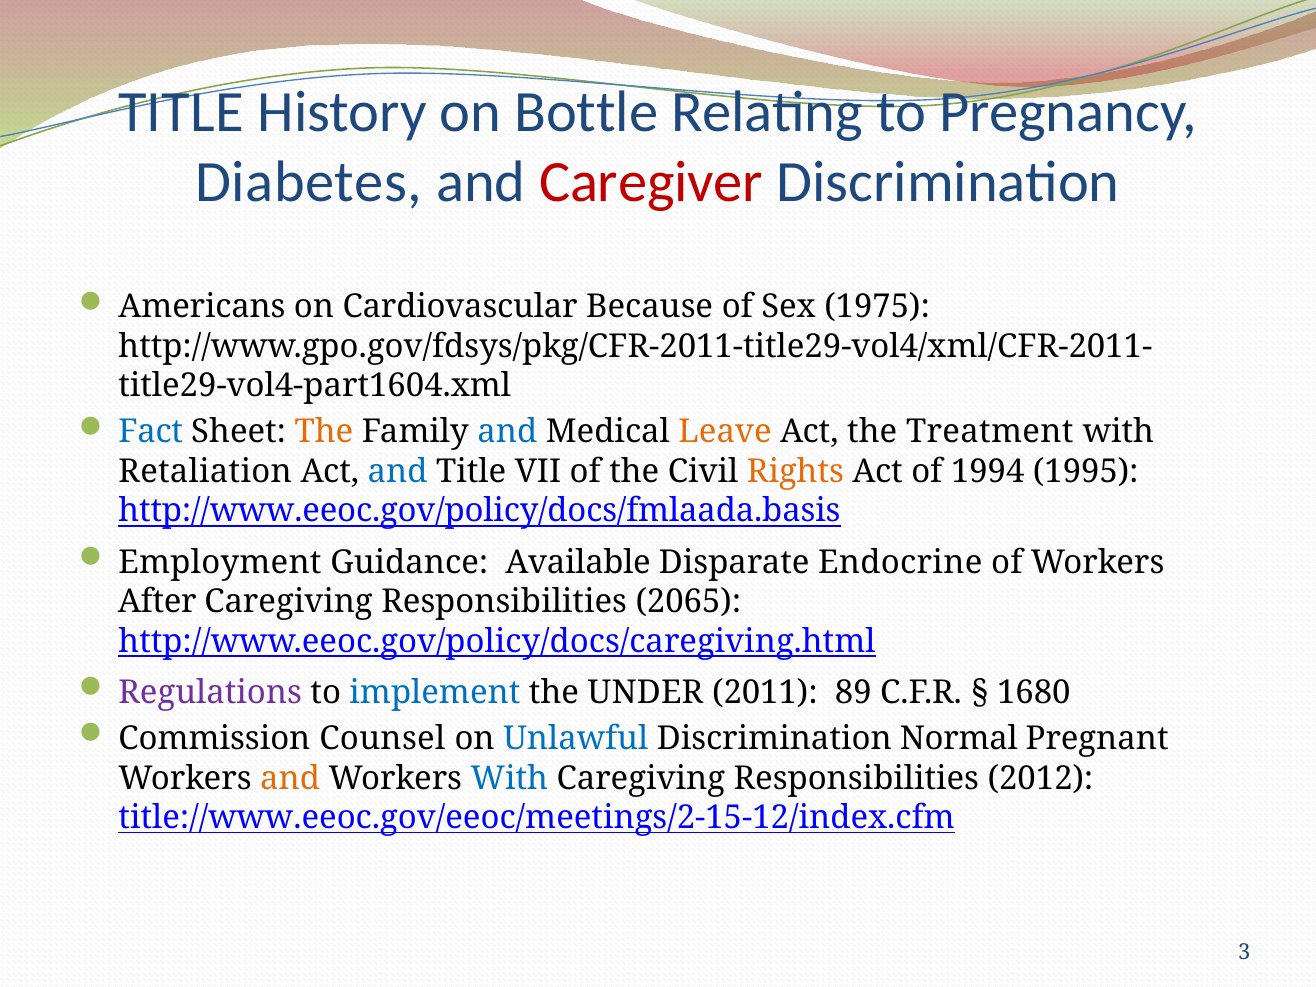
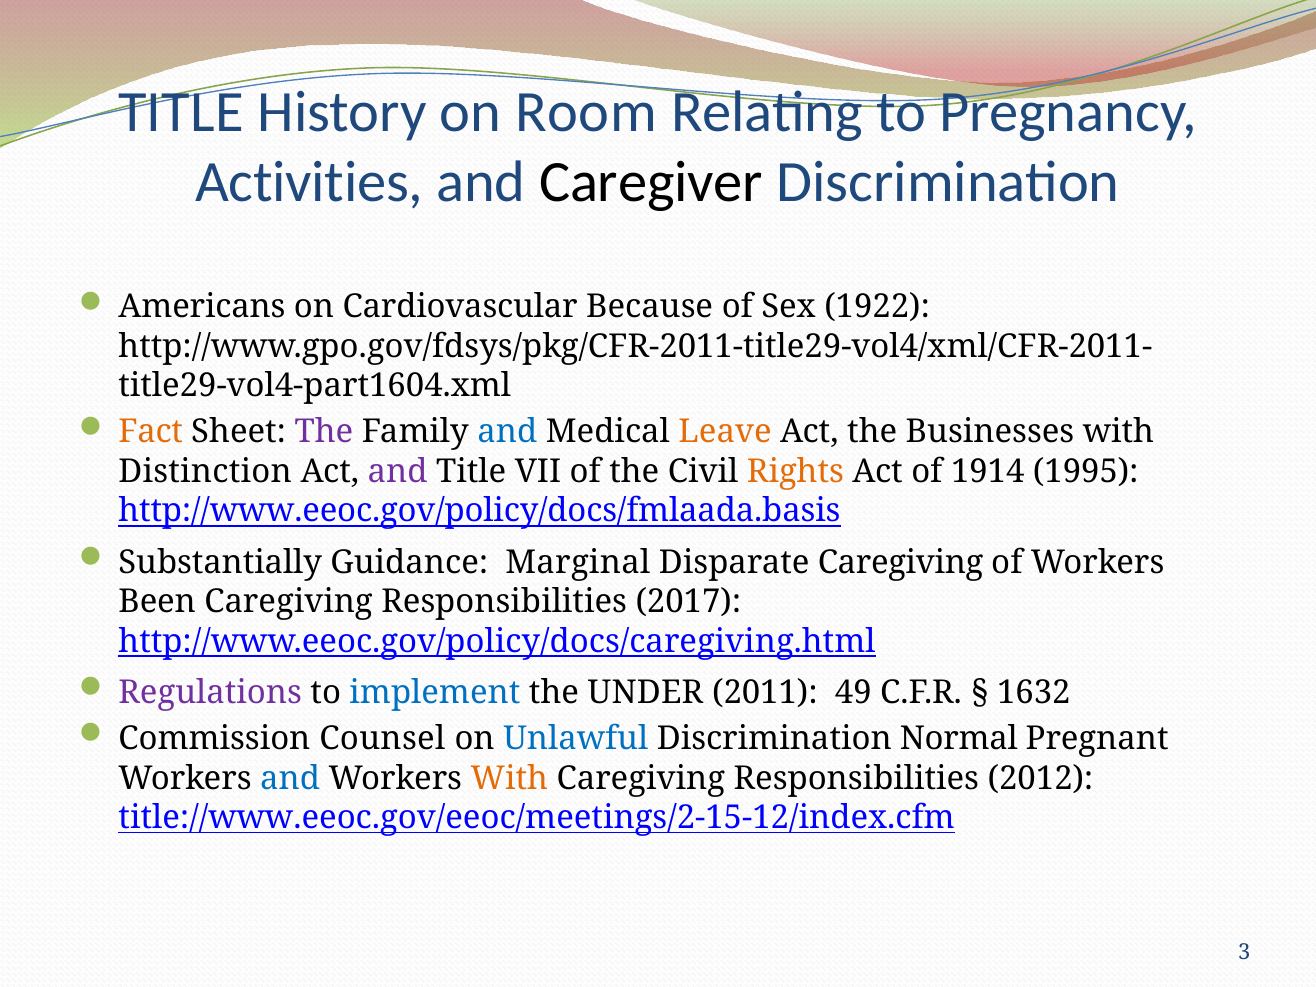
Bottle: Bottle -> Room (586, 112)
Diabetes: Diabetes -> Activities (309, 182)
Caregiver colour: red -> black (651, 182)
1975: 1975 -> 1922 (877, 307)
Fact colour: blue -> orange (151, 432)
The colour: orange -> purple (324, 432)
Treatment: Treatment -> Businesses (990, 432)
Retaliation: Retaliation -> Distinction (205, 472)
and colour: blue -> purple (398, 472)
1994: 1994 -> 1914 (988, 472)
Employment: Employment -> Substantially (220, 562)
Available: Available -> Marginal (578, 562)
Disparate Endocrine: Endocrine -> Caregiving (901, 562)
After: After -> Been (157, 602)
2065: 2065 -> 2017 (688, 602)
89: 89 -> 49 (853, 693)
1680: 1680 -> 1632 (1034, 693)
and colour: orange -> blue (290, 778)
With colour: blue -> orange (509, 778)
